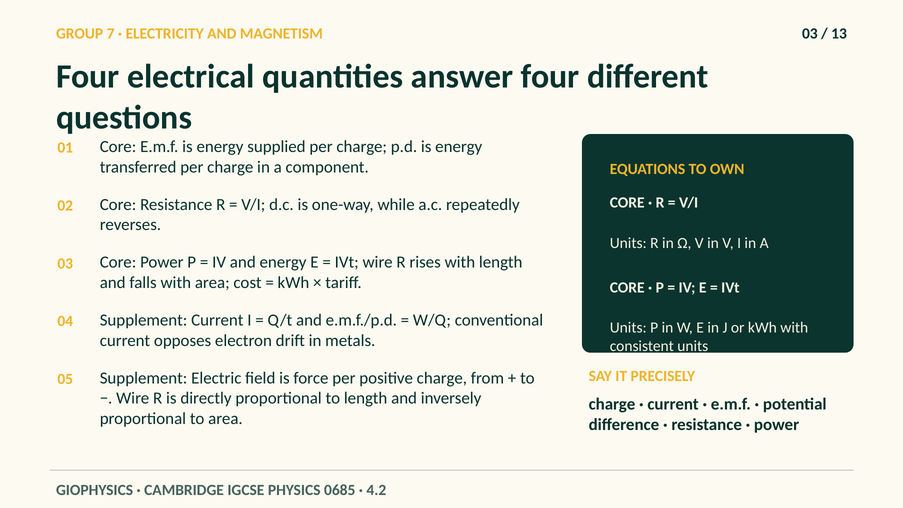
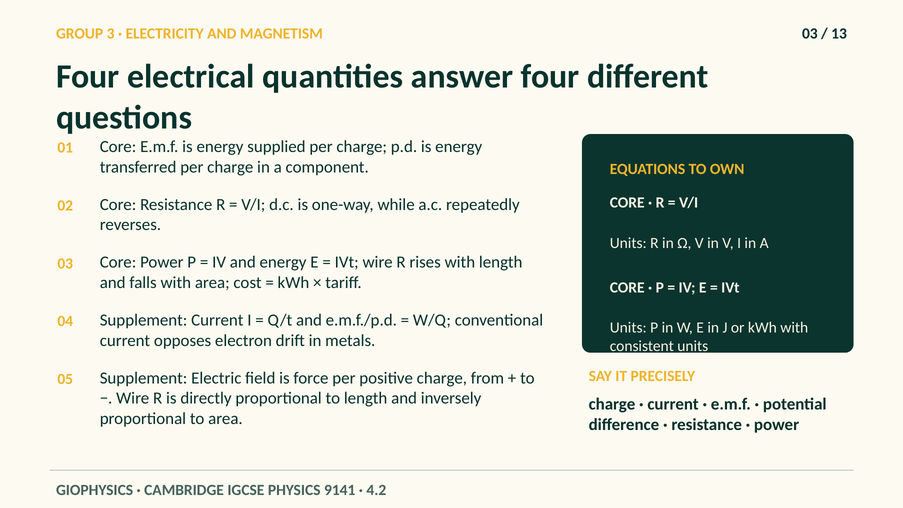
7: 7 -> 3 (111, 33)
0685: 0685 -> 9141 (340, 490)
